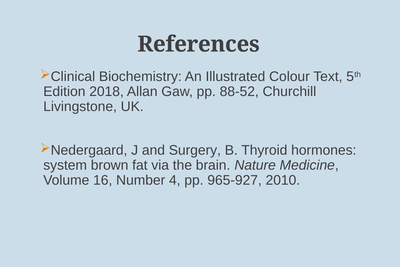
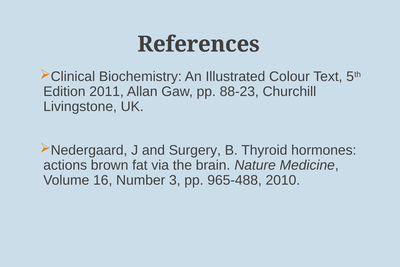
2018: 2018 -> 2011 (107, 91)
88-52: 88-52 -> 88-23 (239, 91)
system: system -> actions (65, 165)
4: 4 -> 3 (175, 180)
965-927: 965-927 -> 965-488 (235, 180)
